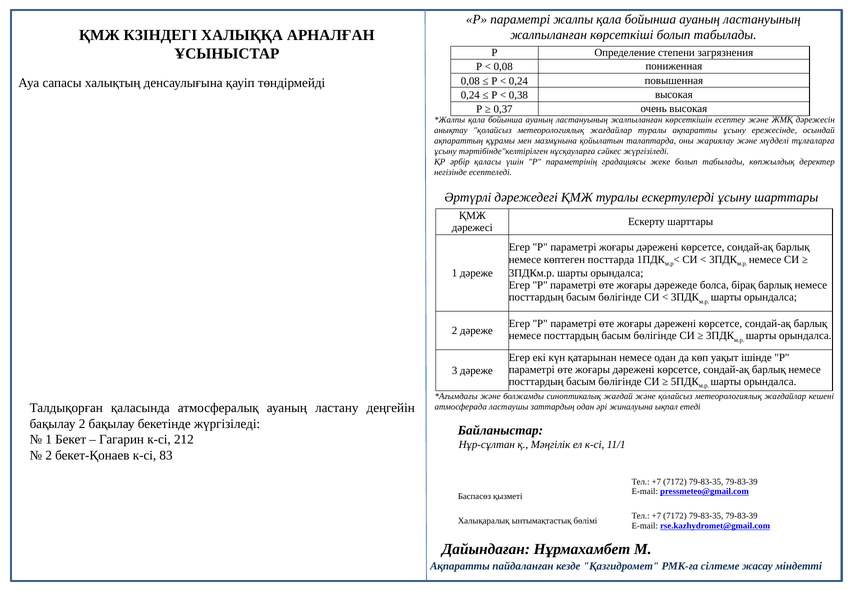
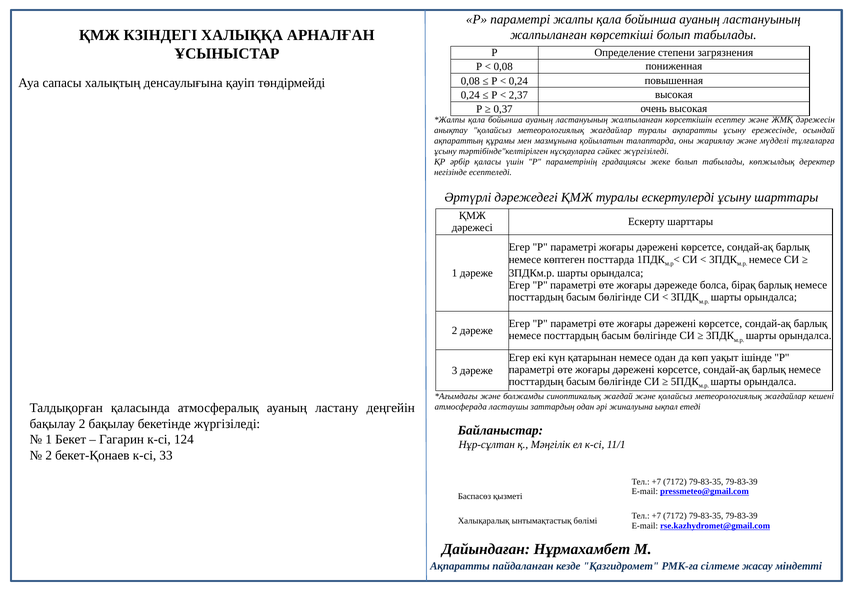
0,38: 0,38 -> 2,37 (518, 95)
212: 212 -> 124 (184, 439)
83: 83 -> 33 (166, 455)
